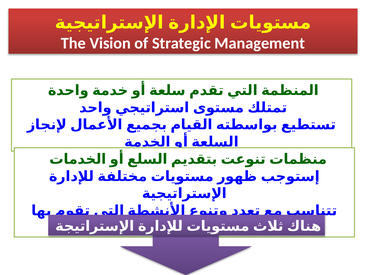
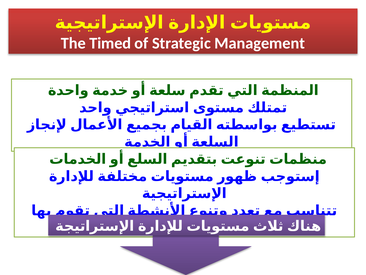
Vision: Vision -> Timed (110, 43)
